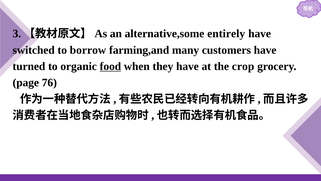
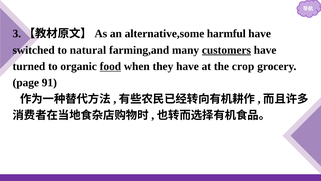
entirely: entirely -> harmful (226, 34)
borrow: borrow -> natural (88, 50)
customers underline: none -> present (226, 50)
76: 76 -> 91 (49, 83)
